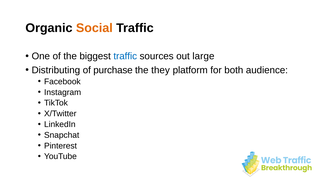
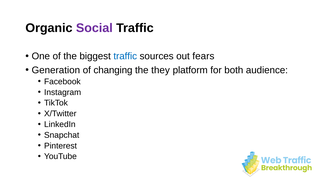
Social colour: orange -> purple (94, 28)
large: large -> fears (203, 56)
Distributing: Distributing -> Generation (56, 70)
purchase: purchase -> changing (113, 70)
